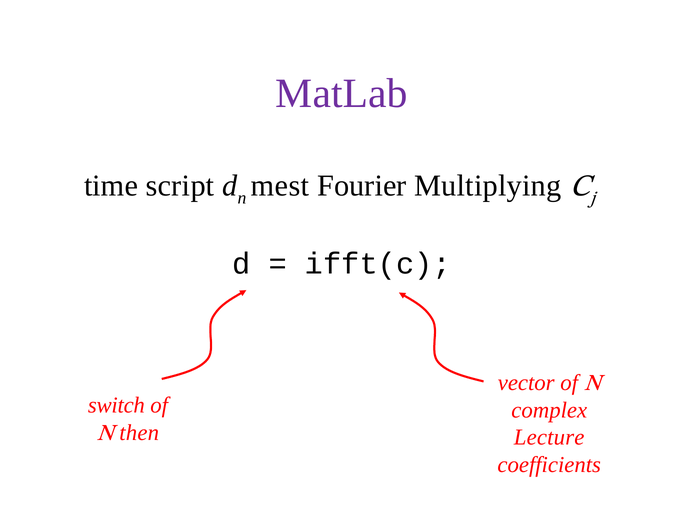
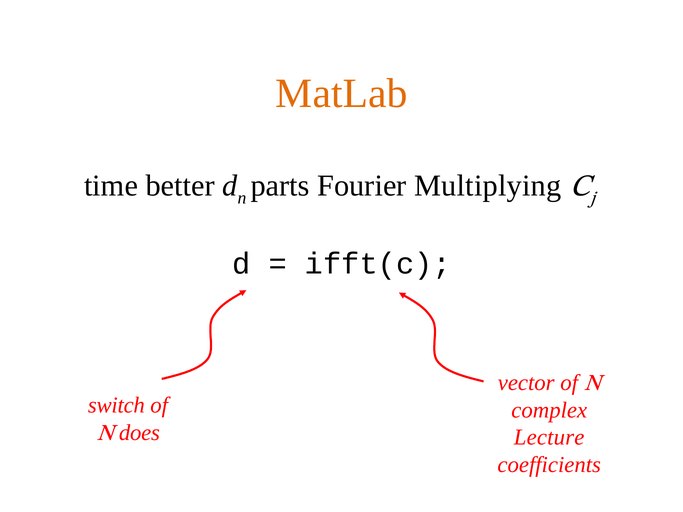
MatLab colour: purple -> orange (341, 93)
script: script -> better (180, 186)
mest: mest -> parts (280, 186)
then: then -> does (139, 433)
